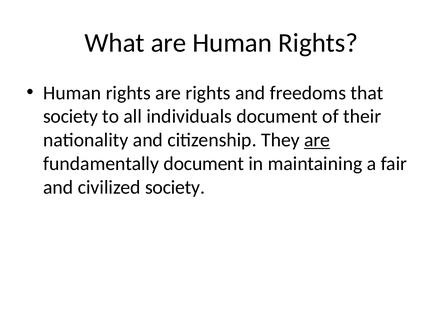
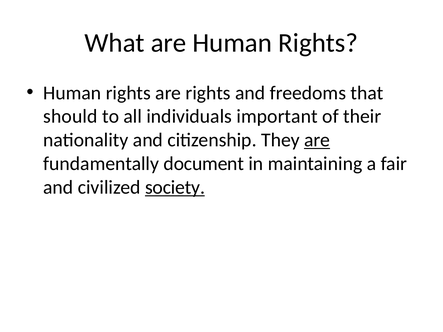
society: society -> should (70, 117)
individuals document: document -> important (277, 117)
society underline: none -> present (175, 187)
